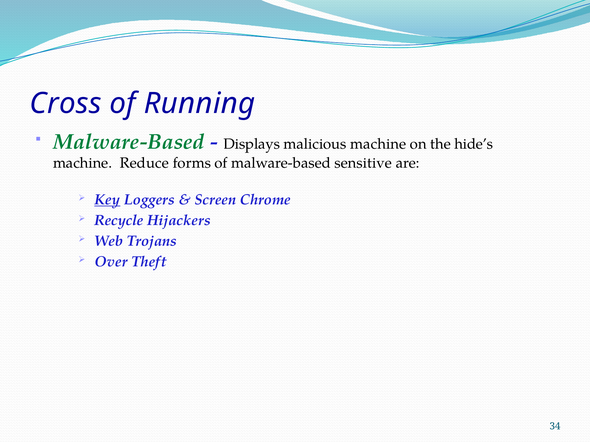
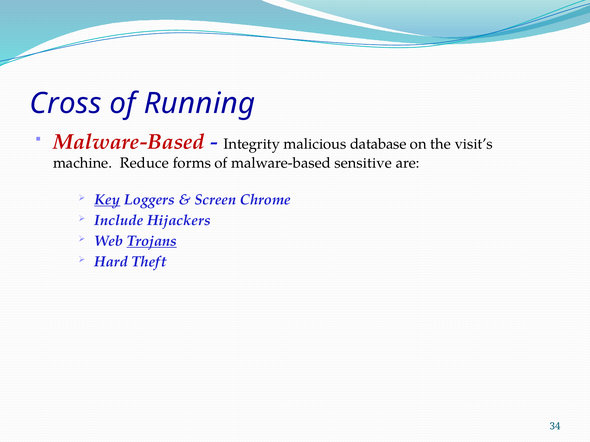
Malware-Based colour: green -> red (129, 142)
Displays: Displays -> Integrity (252, 144)
malicious machine: machine -> database (378, 144)
hide’s: hide’s -> visit’s (474, 144)
Recycle: Recycle -> Include (119, 221)
Trojans underline: none -> present (152, 241)
Over: Over -> Hard (111, 262)
